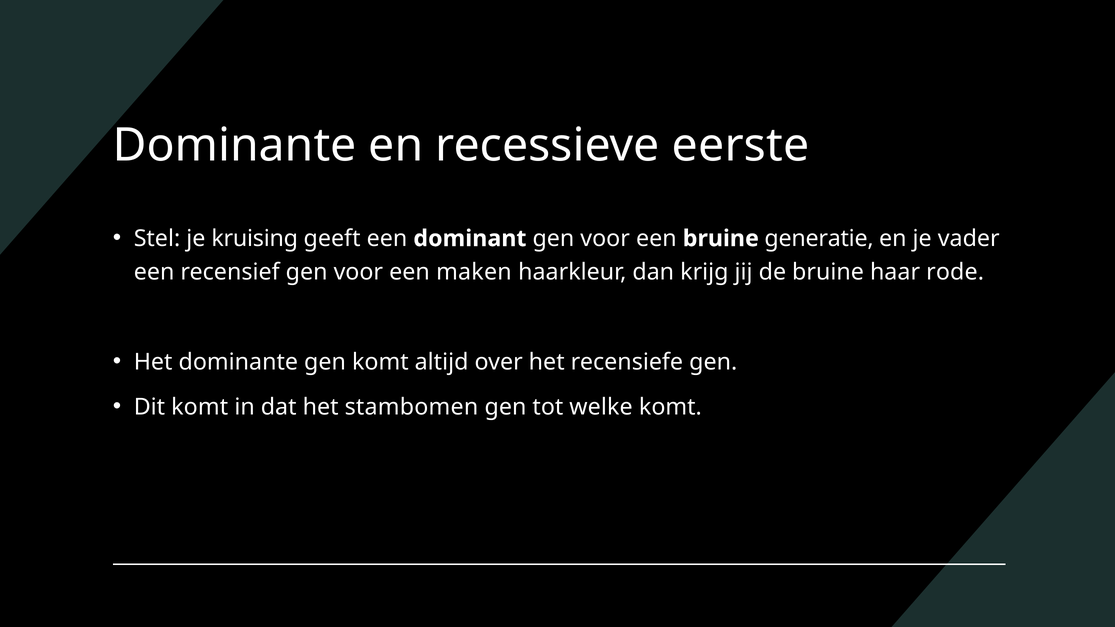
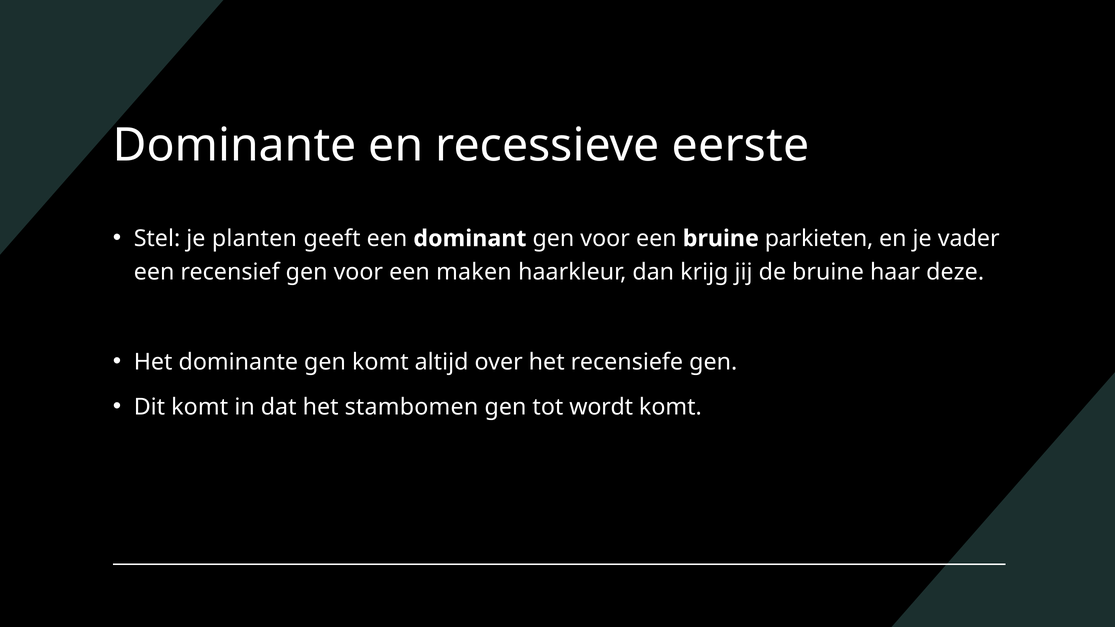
kruising: kruising -> planten (254, 239)
generatie: generatie -> parkieten (819, 239)
rode: rode -> deze (955, 272)
welke: welke -> wordt (601, 407)
